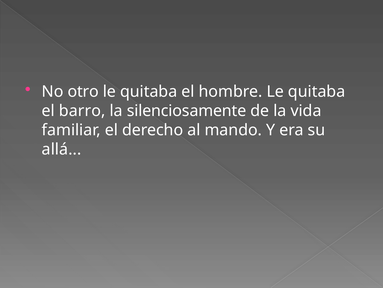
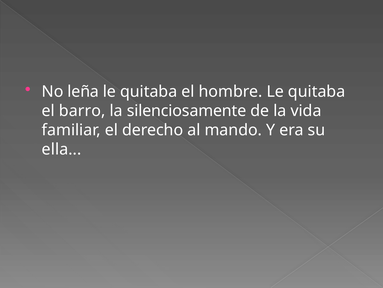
otro: otro -> leña (83, 91)
allá: allá -> ella (62, 149)
